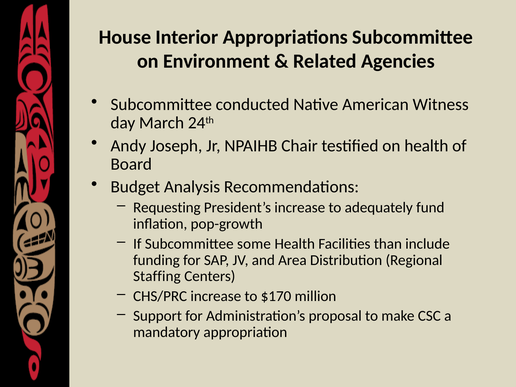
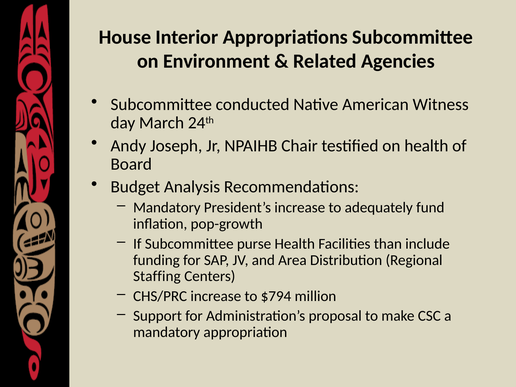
Requesting: Requesting -> Mandatory (167, 208)
some: some -> purse (254, 244)
$170: $170 -> $794 (276, 296)
